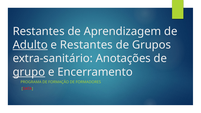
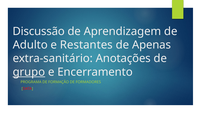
Restantes: Restantes -> Discussão (39, 31)
Adulto underline: present -> none (30, 45)
Grupos: Grupos -> Apenas (151, 45)
